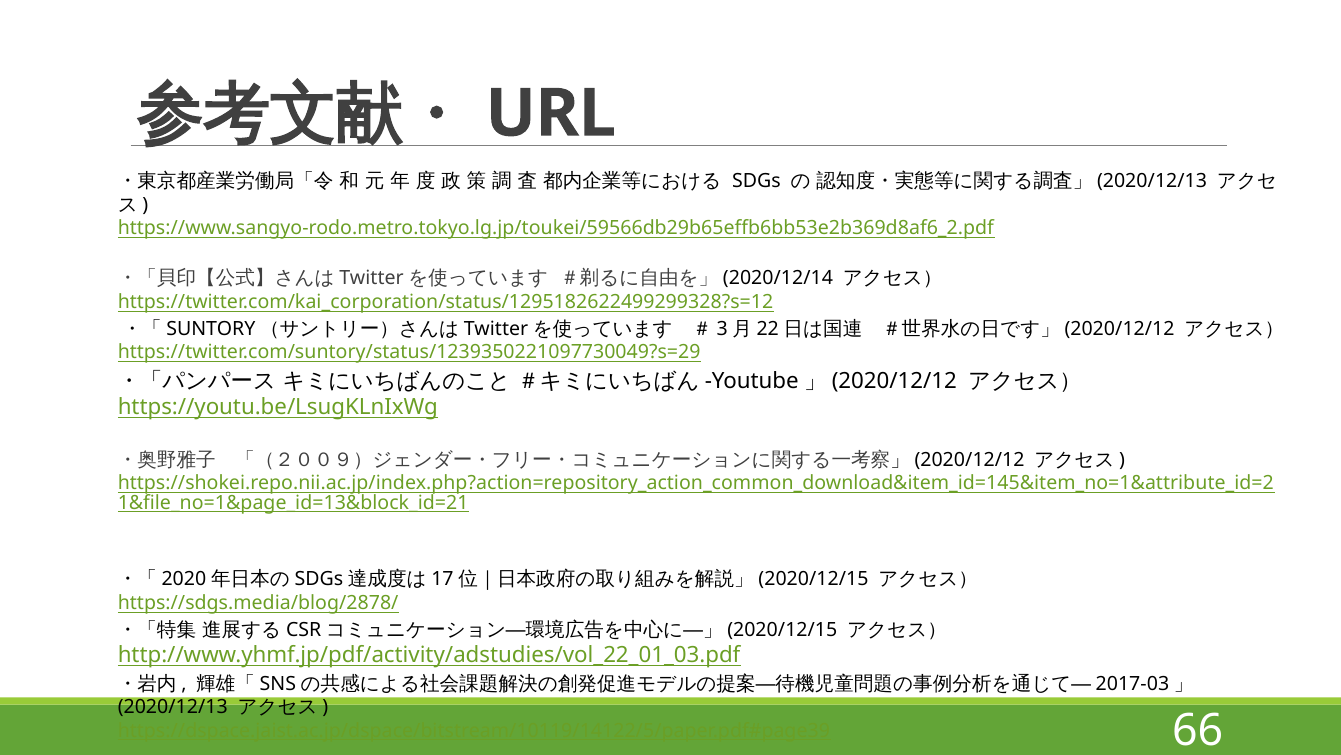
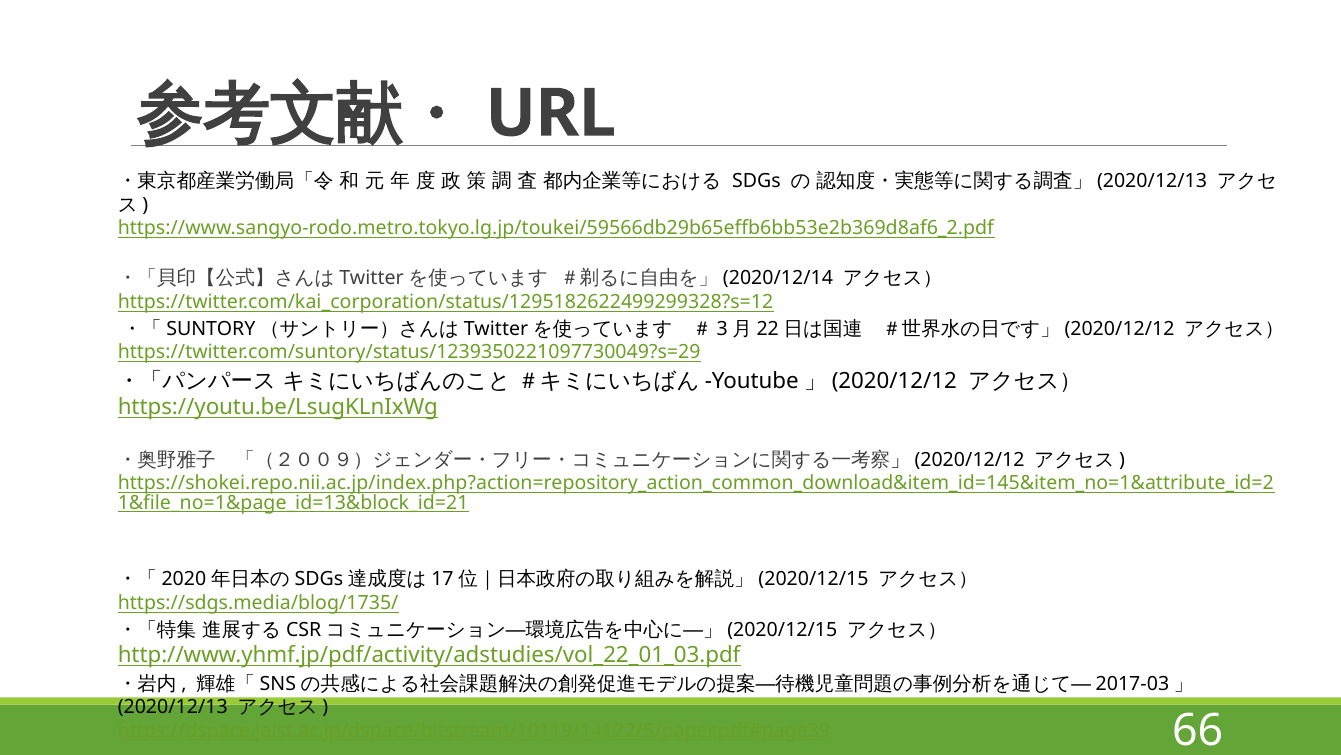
https://sdgs.media/blog/2878/: https://sdgs.media/blog/2878/ -> https://sdgs.media/blog/1735/ (258, 602)
